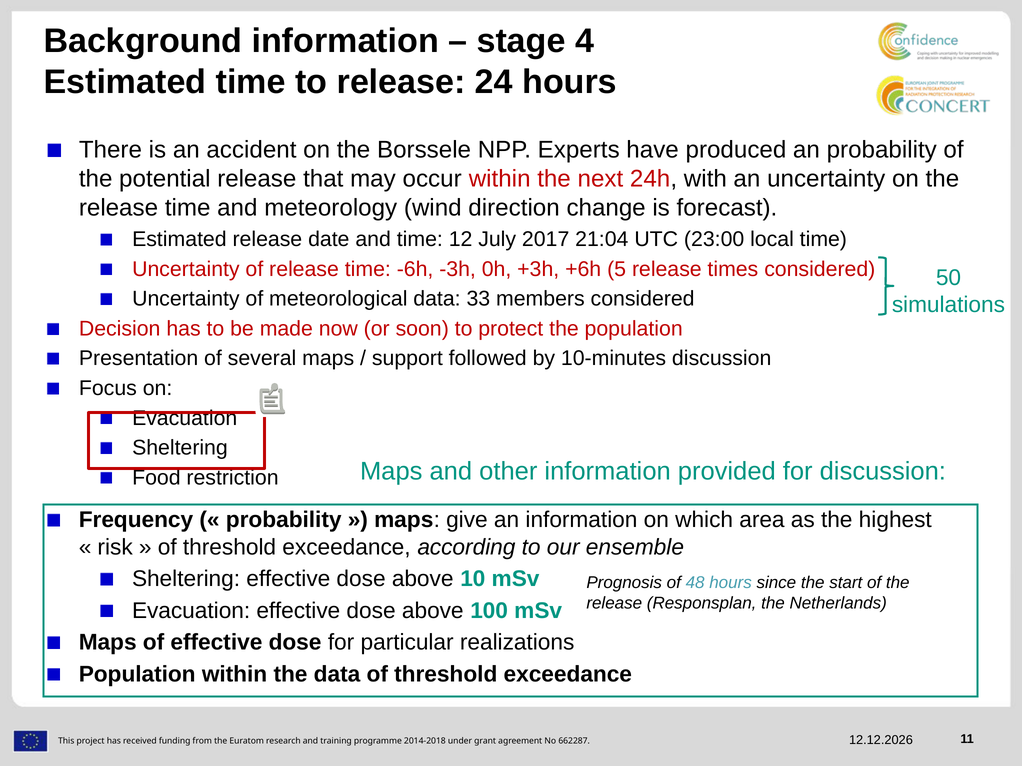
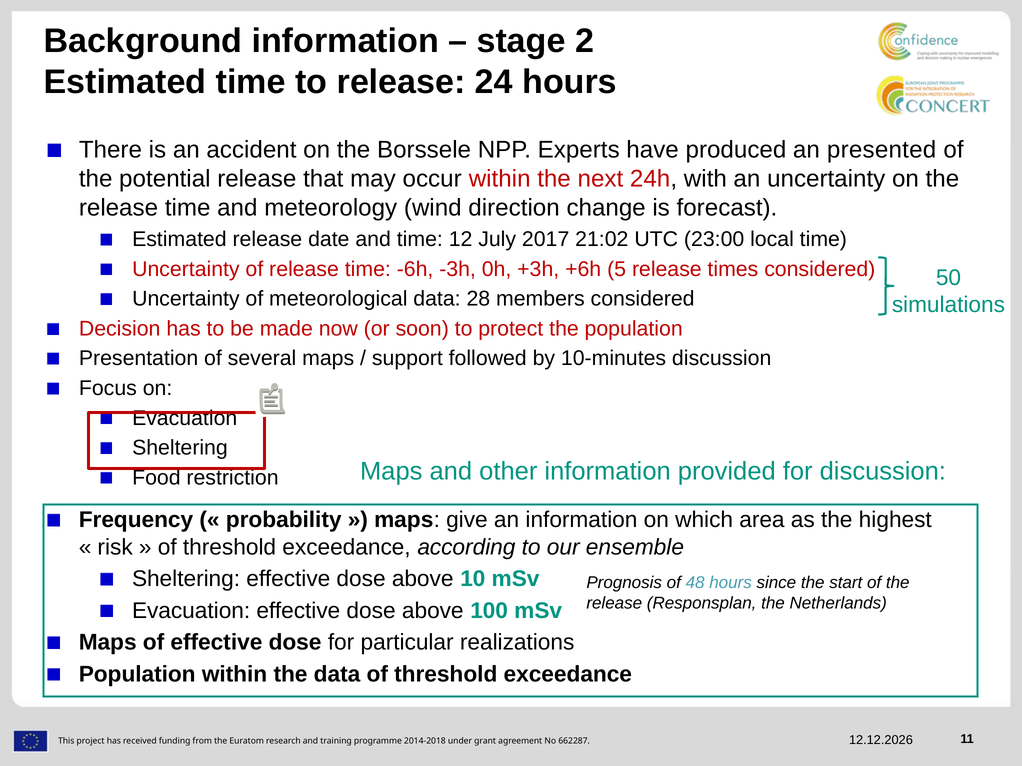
4: 4 -> 2 (585, 41)
an probability: probability -> presented (882, 150)
21:04: 21:04 -> 21:02 (602, 239)
33: 33 -> 28 (478, 299)
